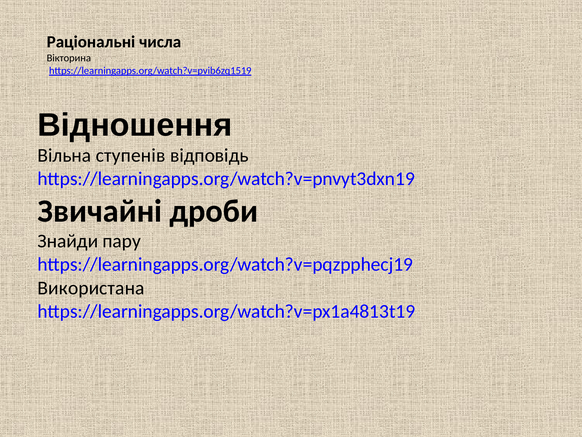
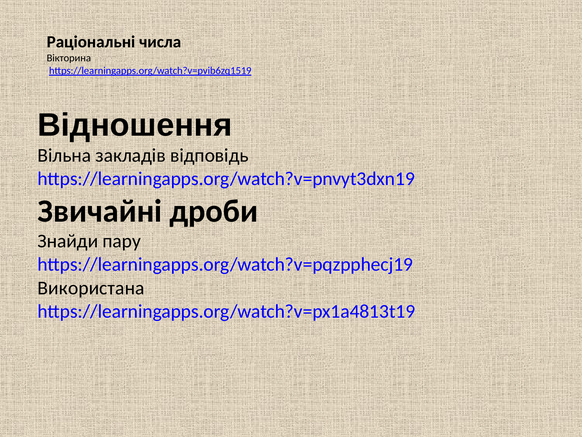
ступенів: ступенів -> закладів (131, 155)
